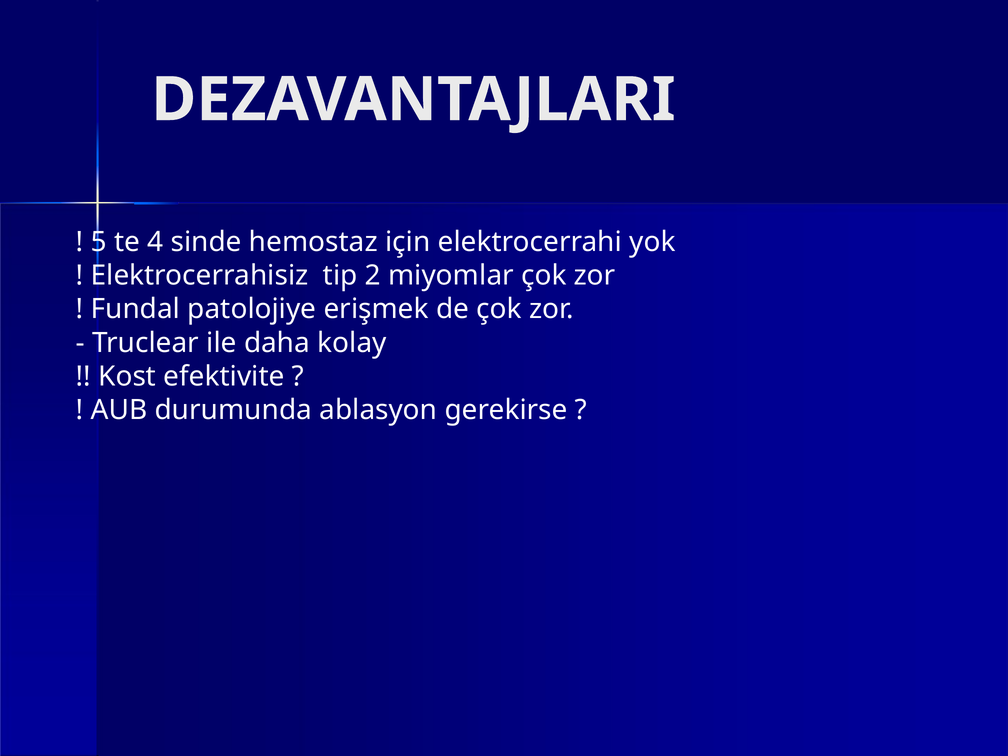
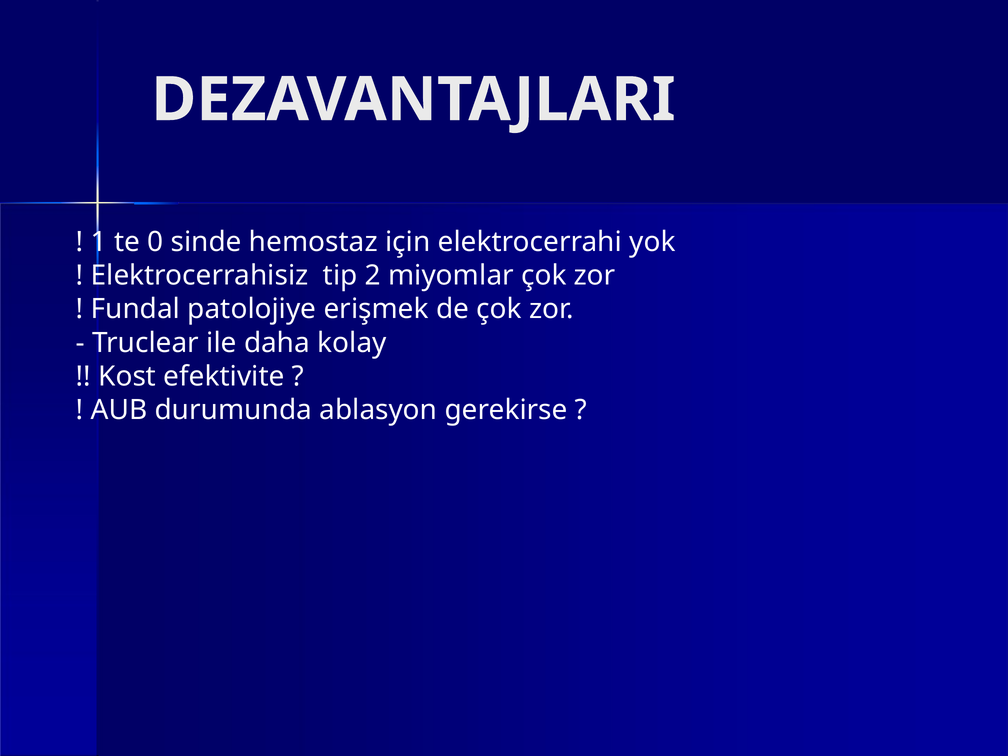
5: 5 -> 1 (99, 242)
4: 4 -> 0 (155, 242)
